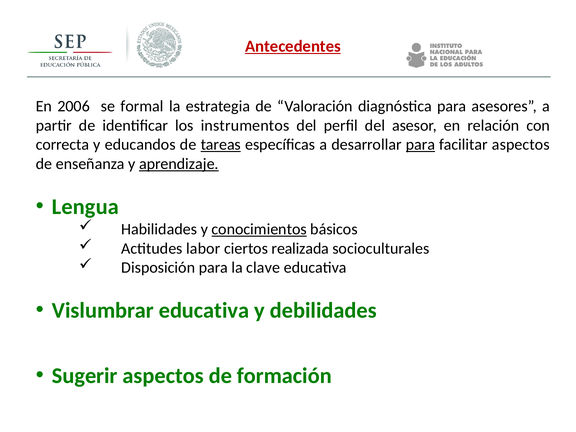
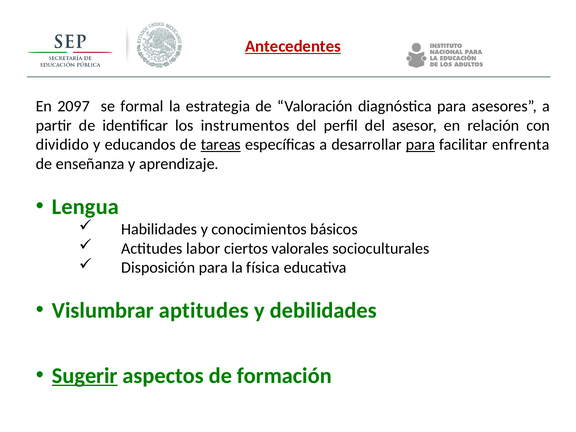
2006: 2006 -> 2097 (74, 106)
correcta: correcta -> dividido (62, 145)
facilitar aspectos: aspectos -> enfrenta (521, 145)
aprendizaje underline: present -> none (179, 164)
conocimientos underline: present -> none (259, 229)
realizada: realizada -> valorales (300, 248)
clave: clave -> física (263, 268)
Vislumbrar educativa: educativa -> aptitudes (204, 310)
Sugerir underline: none -> present (85, 376)
